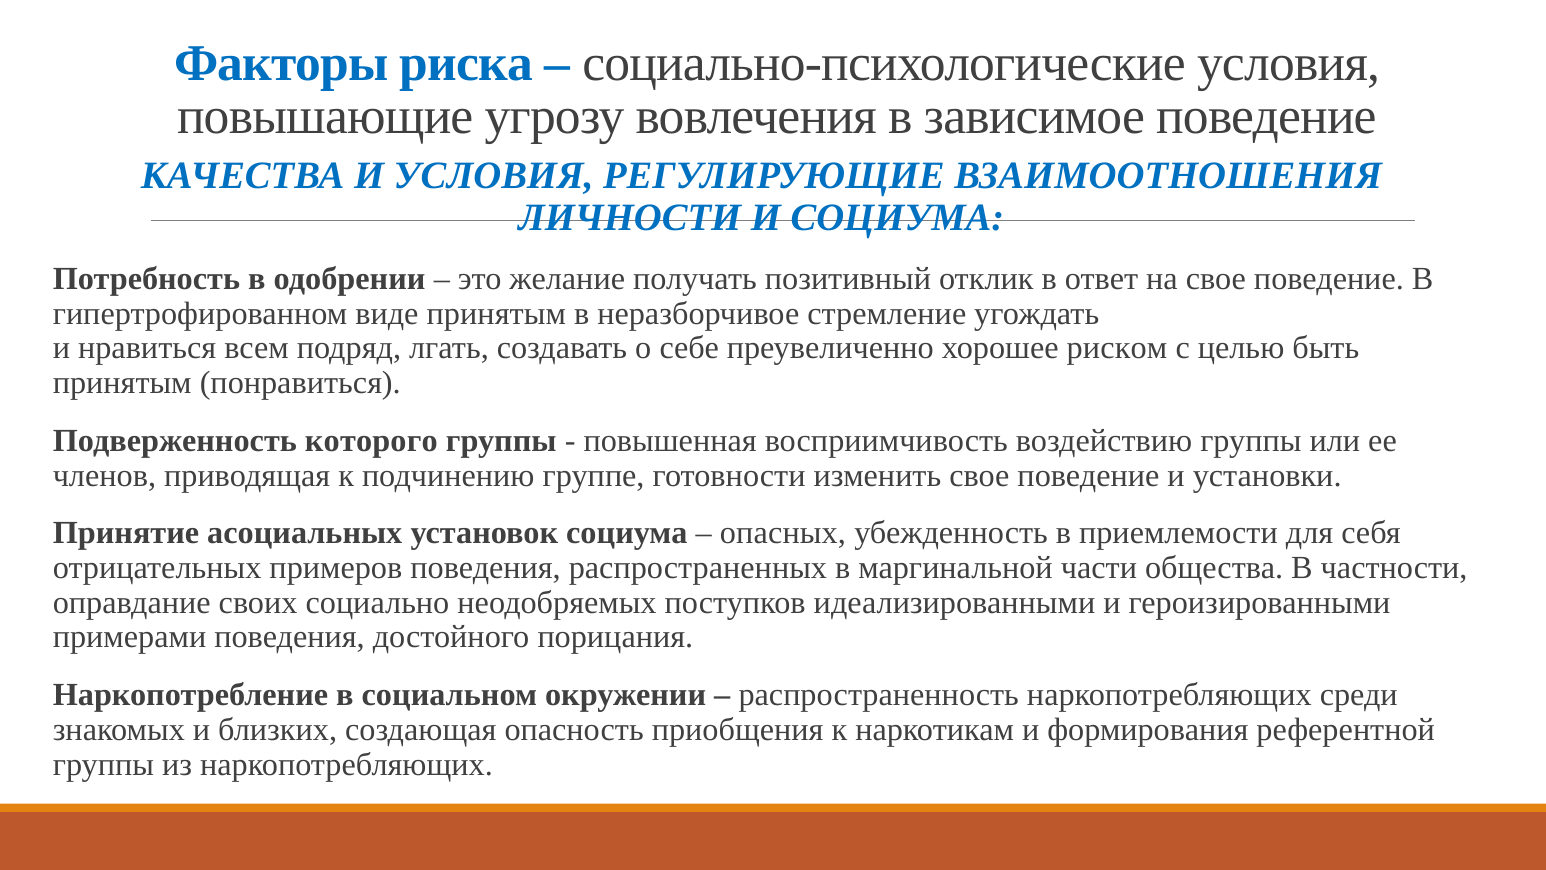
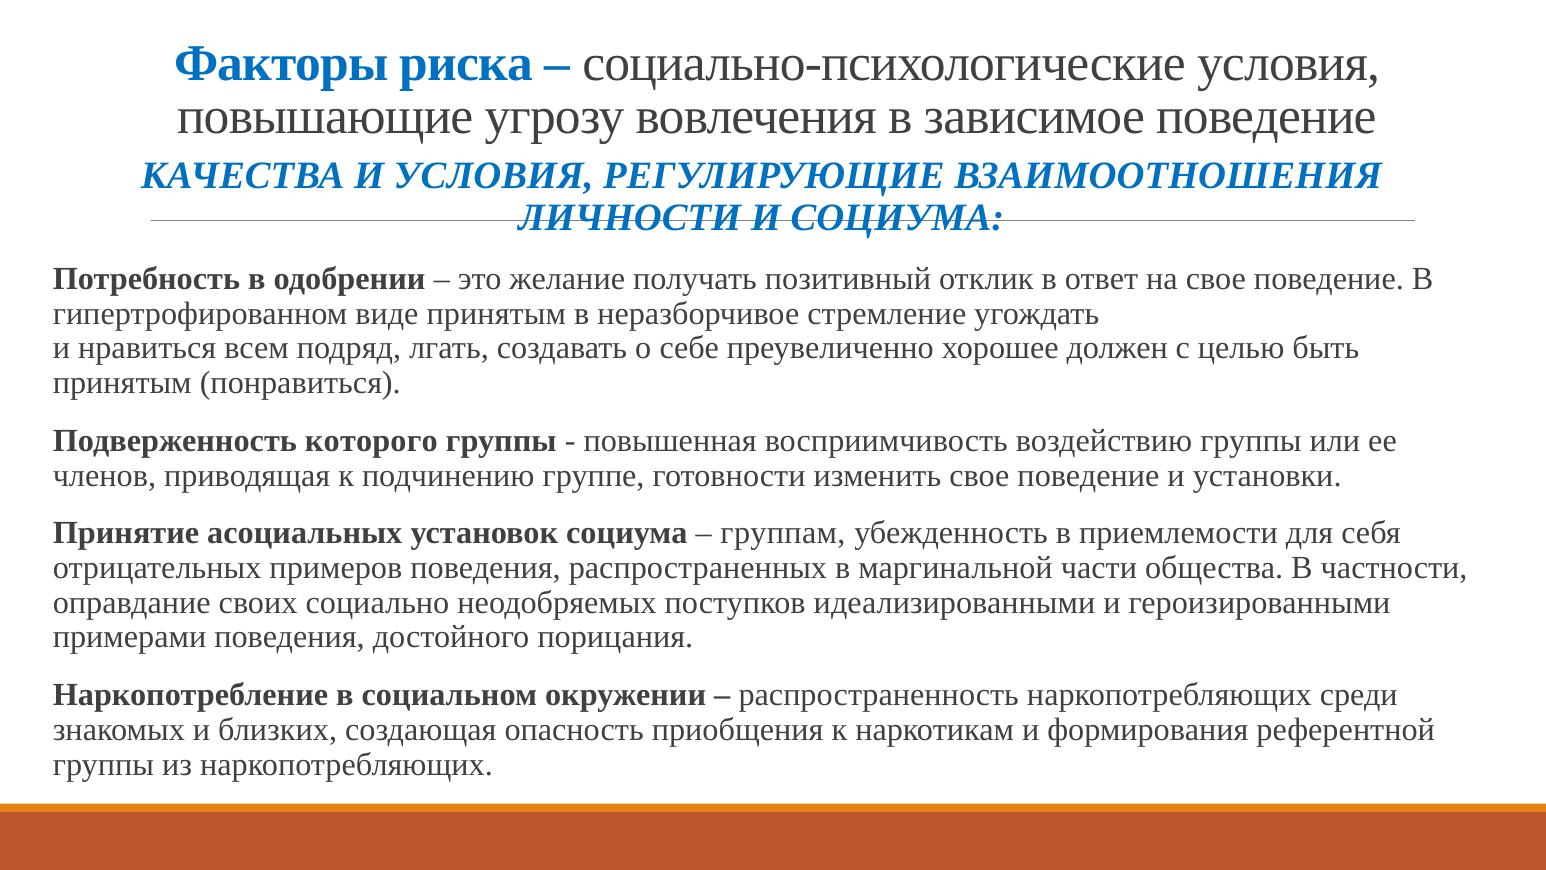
риском: риском -> должен (1117, 348)
опасных: опасных -> группам (783, 533)
